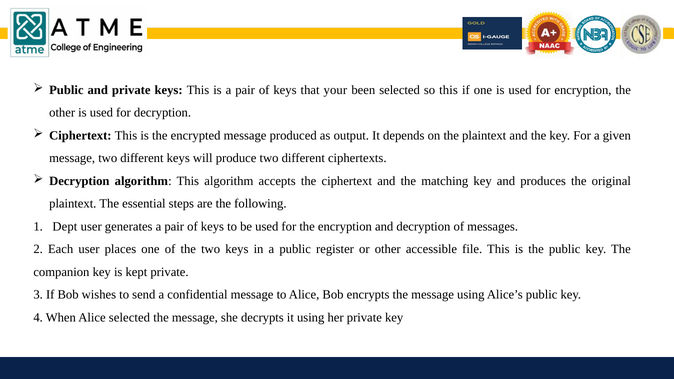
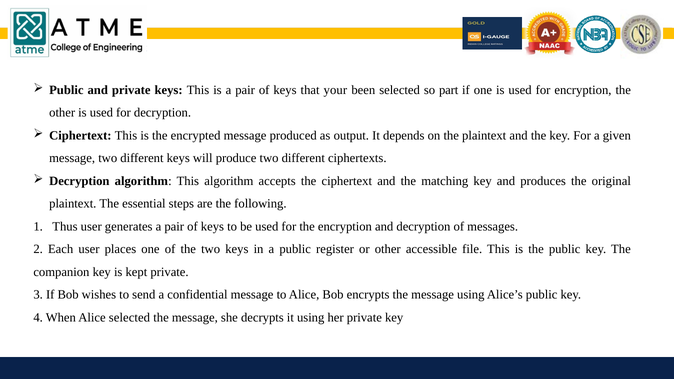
so this: this -> part (449, 90)
Dept: Dept -> Thus (65, 227)
